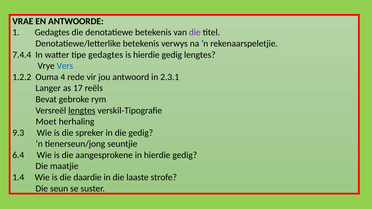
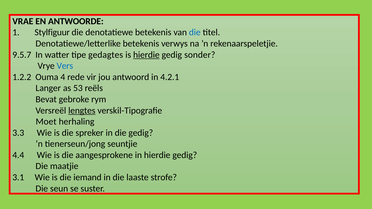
Gedagtes: Gedagtes -> Stylfiguur (52, 32)
die colour: purple -> blue (195, 32)
7.4.4: 7.4.4 -> 9.5.7 (22, 55)
hierdie underline: none -> present (146, 55)
gedig lengtes: lengtes -> sonder (200, 55)
2.3.1: 2.3.1 -> 4.2.1 (170, 77)
17: 17 -> 53 (78, 88)
9.3: 9.3 -> 3.3 (18, 133)
6.4: 6.4 -> 4.4 (18, 155)
1.4: 1.4 -> 3.1 (18, 178)
daardie: daardie -> iemand (87, 178)
